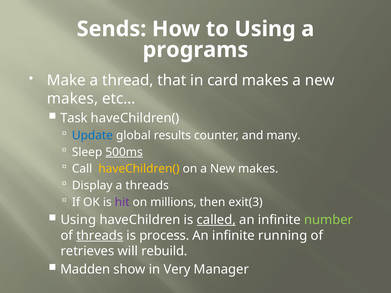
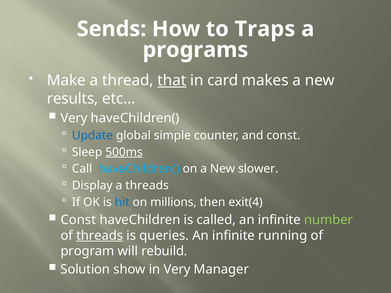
to Using: Using -> Traps (265, 29)
that underline: none -> present (172, 81)
makes: makes -> results (73, 99)
Task: Task -> Very (74, 118)
results: results -> simple (172, 135)
and many: many -> const (283, 135)
haveChildren( colour: yellow -> light blue (139, 169)
on a New makes: makes -> slower (258, 169)
hit colour: purple -> blue (122, 202)
exit(3: exit(3 -> exit(4 (246, 202)
Using: Using -> Const (78, 220)
called underline: present -> none (216, 220)
process: process -> queries (164, 236)
retrieves: retrieves -> program (87, 251)
Madden: Madden -> Solution (85, 270)
